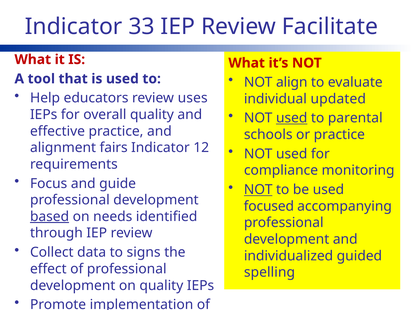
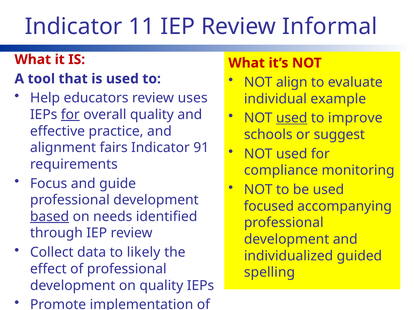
33: 33 -> 11 (142, 27)
Facilitate: Facilitate -> Informal (330, 27)
updated: updated -> example (338, 99)
for underline: none -> present (70, 115)
parental: parental -> improve (355, 118)
or practice: practice -> suggest (339, 135)
12: 12 -> 91 (201, 148)
NOT underline: present -> none (258, 190)
signs: signs -> likely (144, 253)
